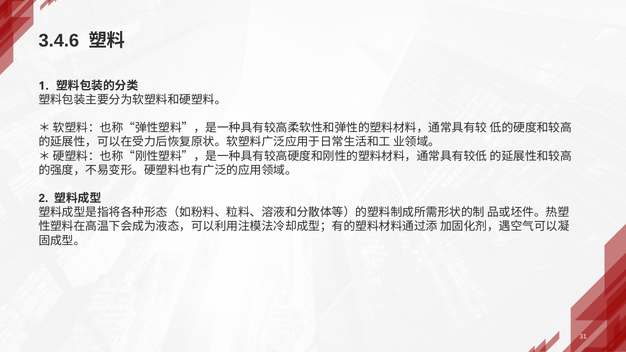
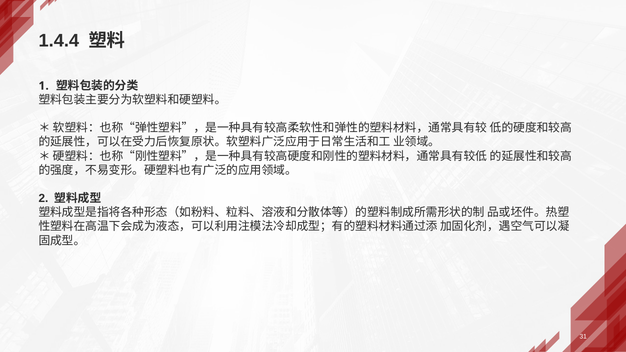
3.4.6: 3.4.6 -> 1.4.4 (59, 40)
